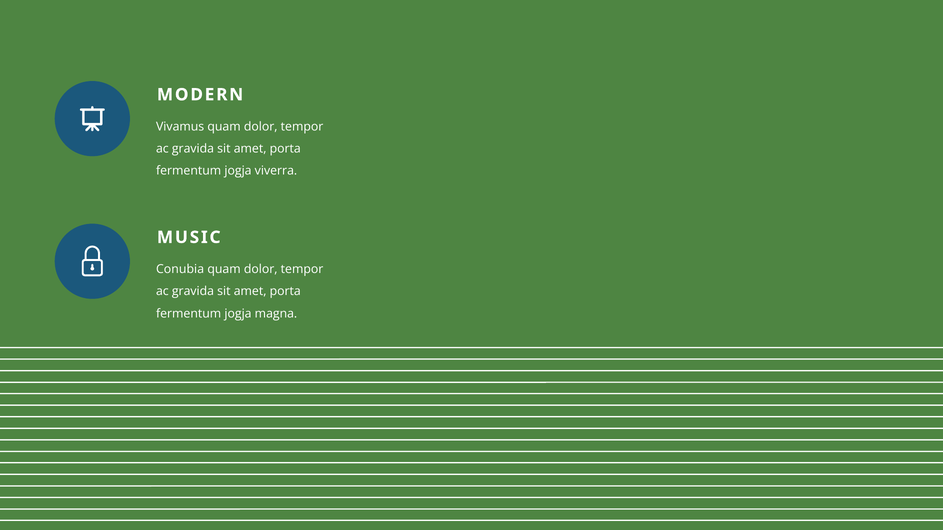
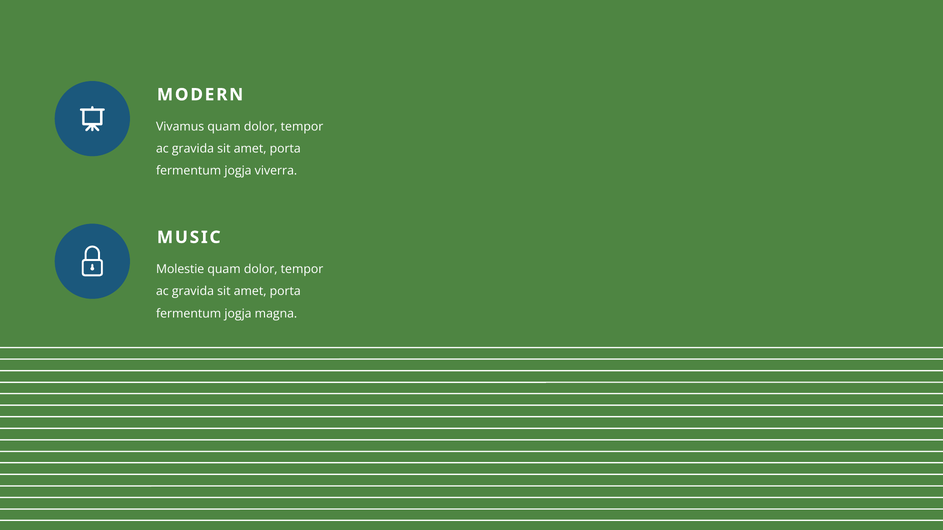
Conubia: Conubia -> Molestie (180, 270)
